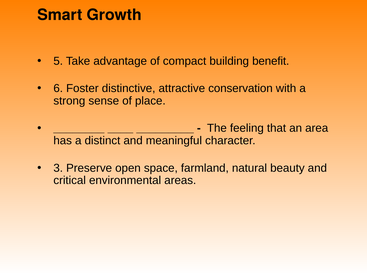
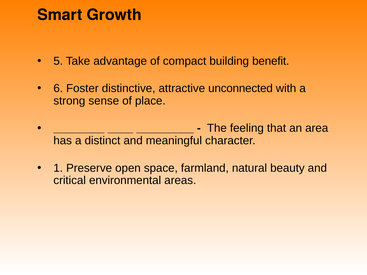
conservation: conservation -> unconnected (241, 88)
3: 3 -> 1 (58, 168)
